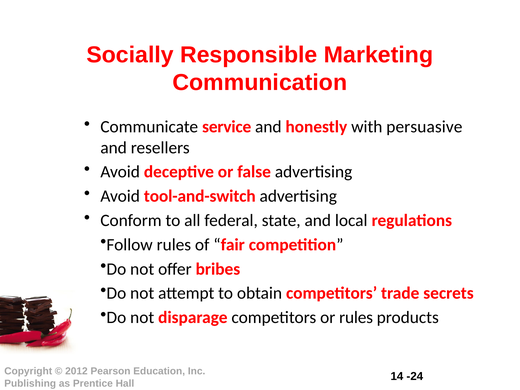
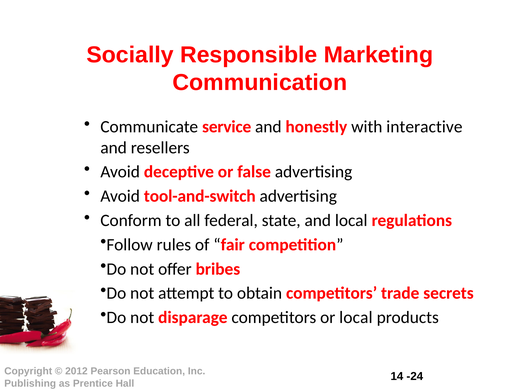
persuasive: persuasive -> interactive (424, 127)
or rules: rules -> local (356, 317)
